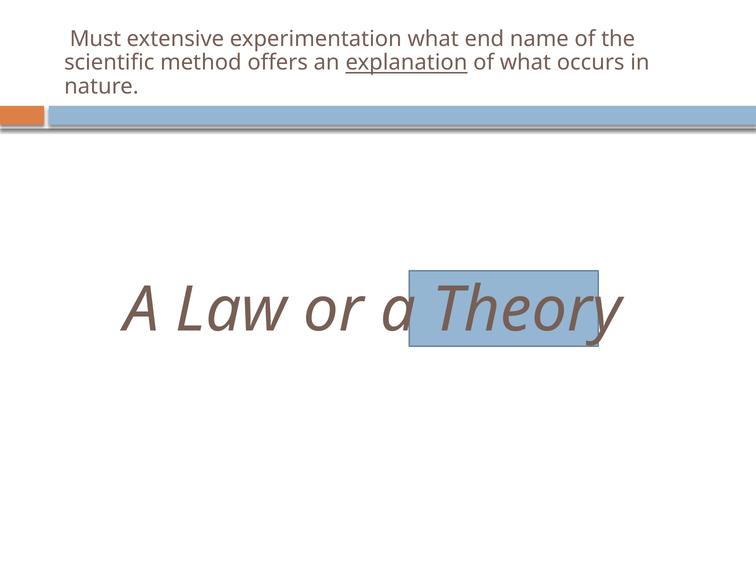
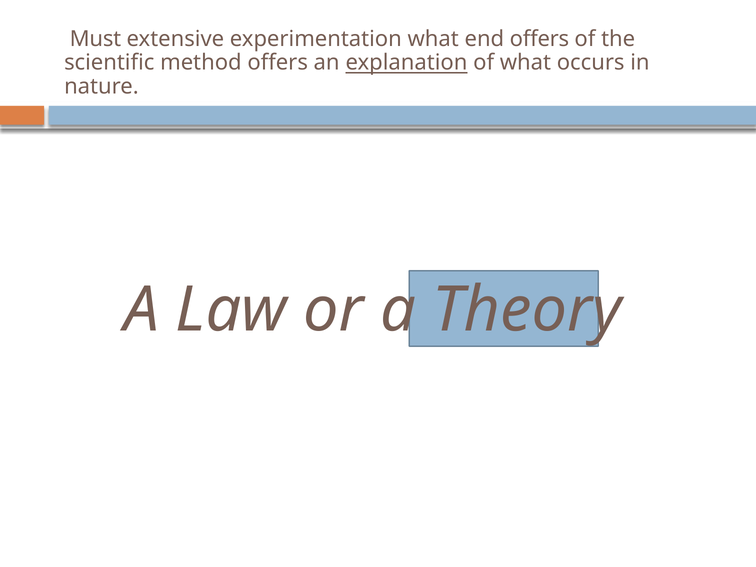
end name: name -> offers (539, 39)
